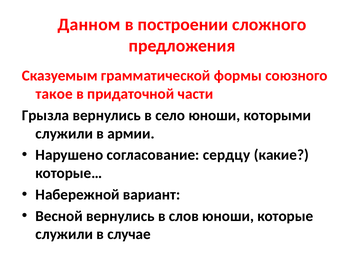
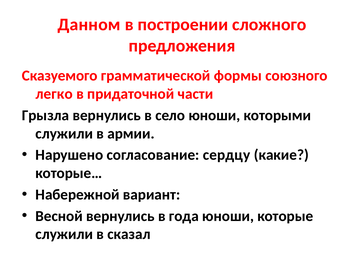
Сказуемым: Сказуемым -> Сказуемого (60, 76)
такое: такое -> легко (54, 94)
слов: слов -> года (184, 216)
случае: случае -> сказал (129, 234)
